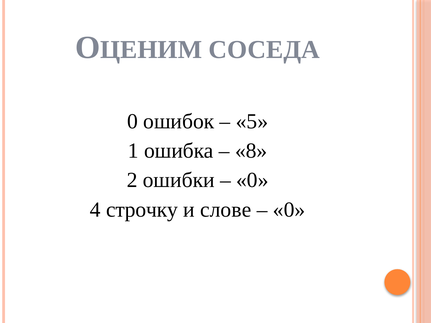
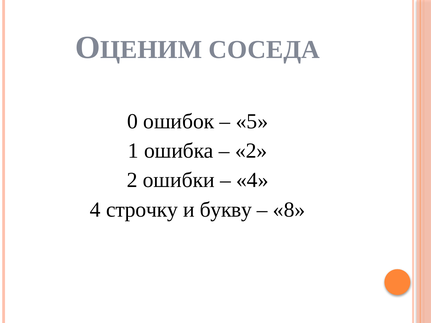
8: 8 -> 2 (251, 151)
0: 0 -> 4 (252, 180)
слове: слове -> букву (226, 210)
0: 0 -> 8 (289, 210)
